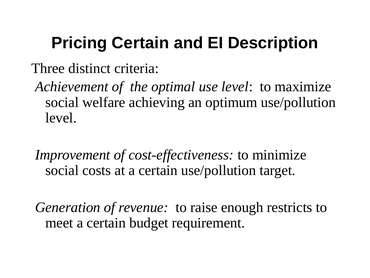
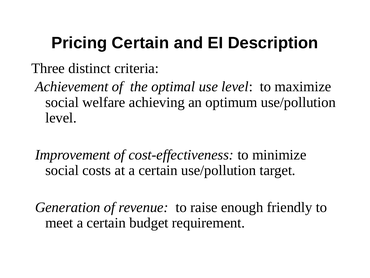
restricts: restricts -> friendly (290, 207)
